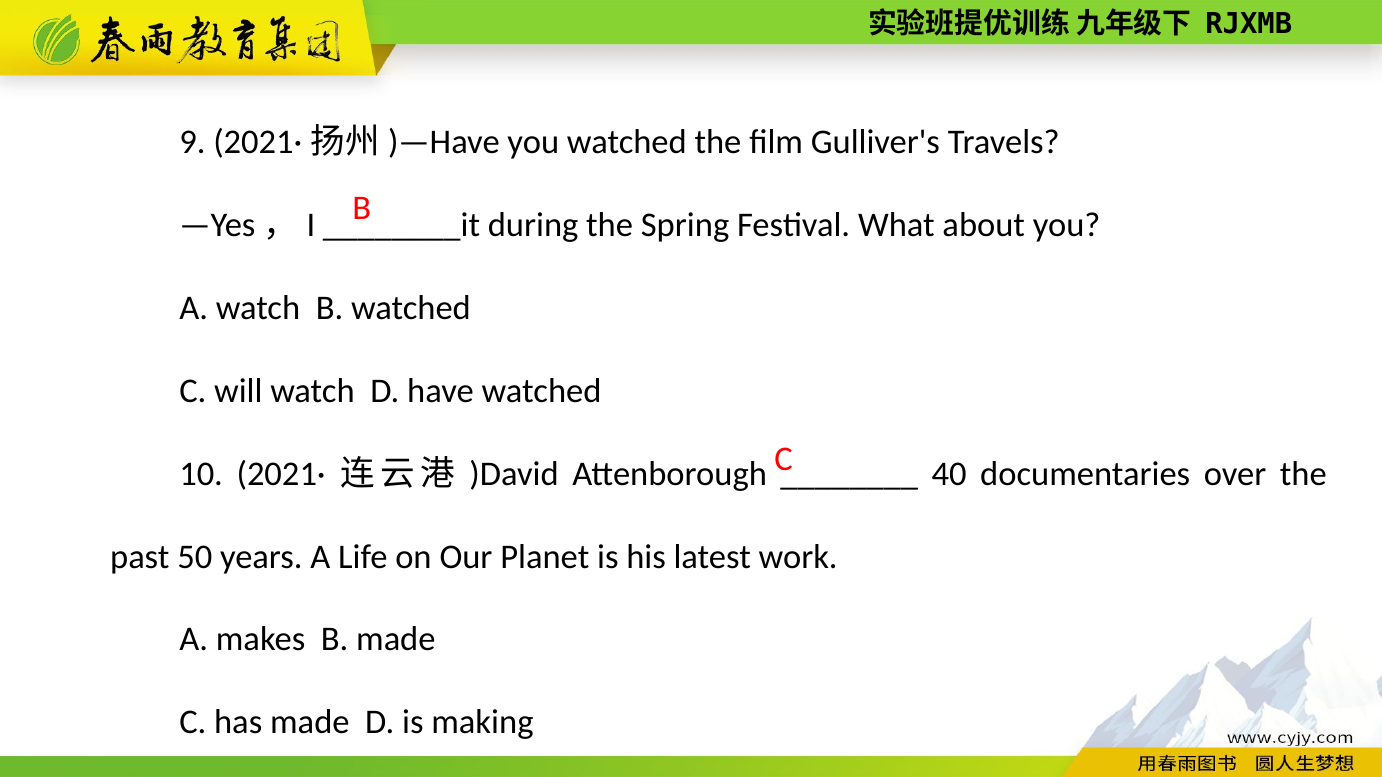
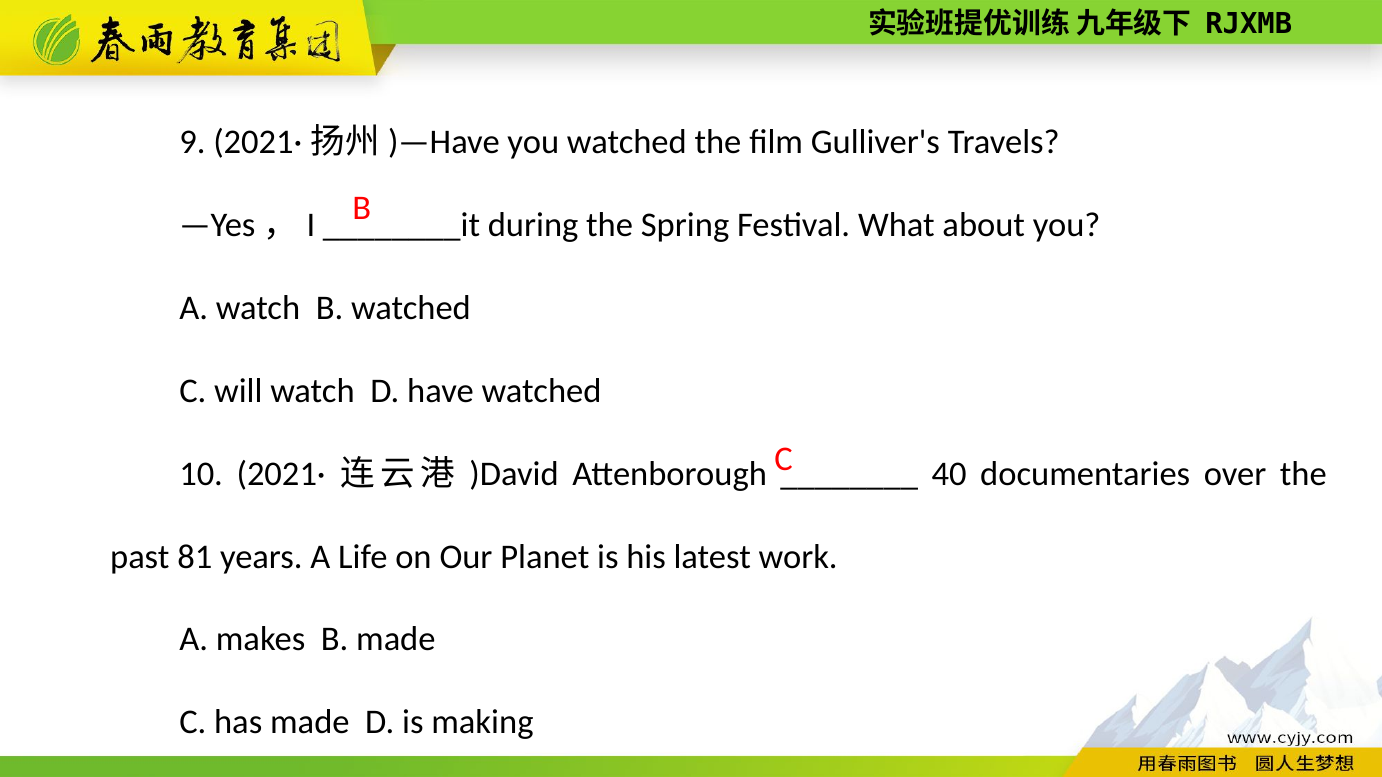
50: 50 -> 81 (195, 557)
